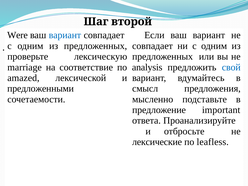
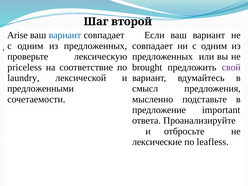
Were: Were -> Arise (17, 35)
marriage: marriage -> priceless (25, 67)
analysis: analysis -> brought (147, 67)
свой colour: blue -> purple (231, 67)
amazed: amazed -> laundry (23, 78)
